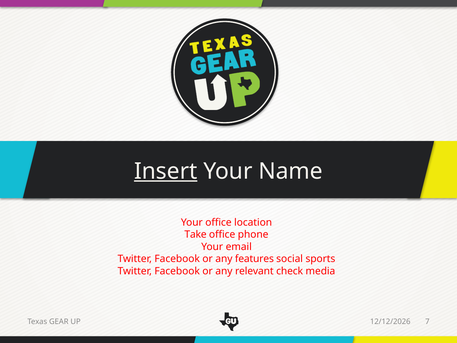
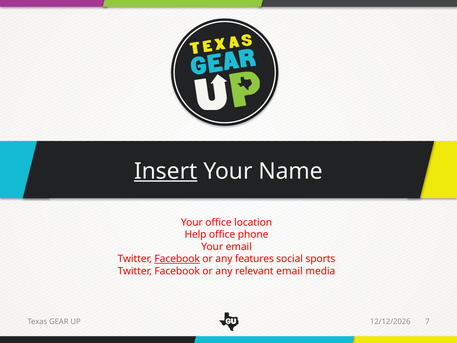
Take: Take -> Help (196, 234)
Facebook underline: none -> present (177, 259)
relevant check: check -> email (290, 271)
